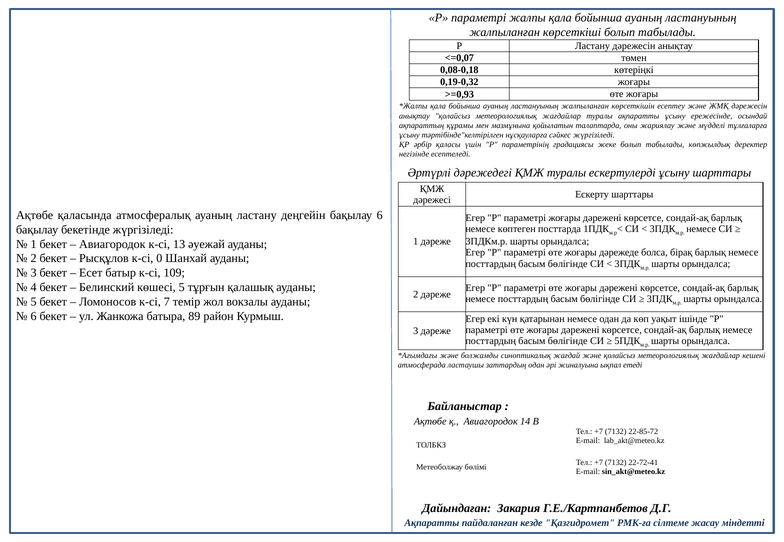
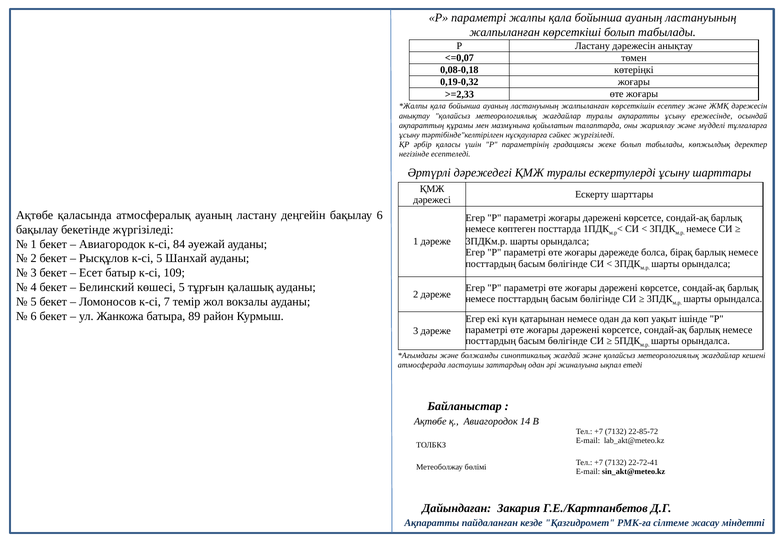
>=0,93: >=0,93 -> >=2,33 (459, 95)
13: 13 -> 84 (179, 244)
к-сі 0: 0 -> 5 (159, 259)
